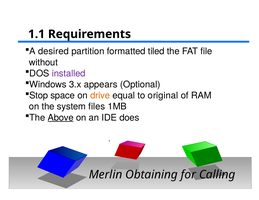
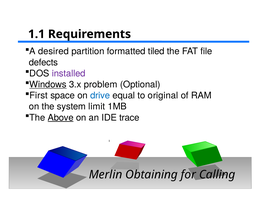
without: without -> defects (43, 62)
Windows underline: none -> present (48, 85)
appears: appears -> problem (101, 85)
Stop: Stop -> First (39, 96)
drive colour: orange -> blue (100, 96)
files: files -> limit (97, 107)
does: does -> trace (129, 118)
